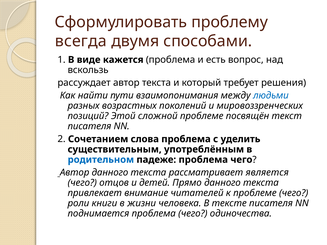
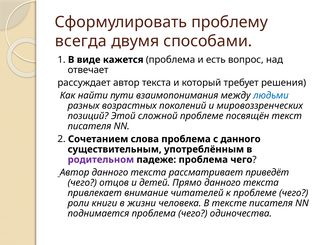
вскользь: вскользь -> отвечает (88, 70)
с уделить: уделить -> данного (241, 139)
родительном colour: blue -> purple (101, 160)
является: является -> приведёт (267, 173)
